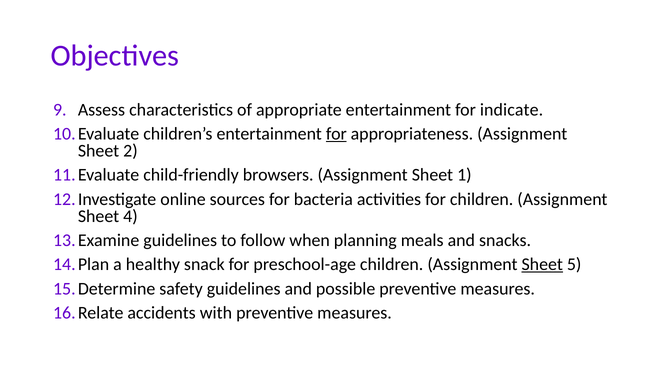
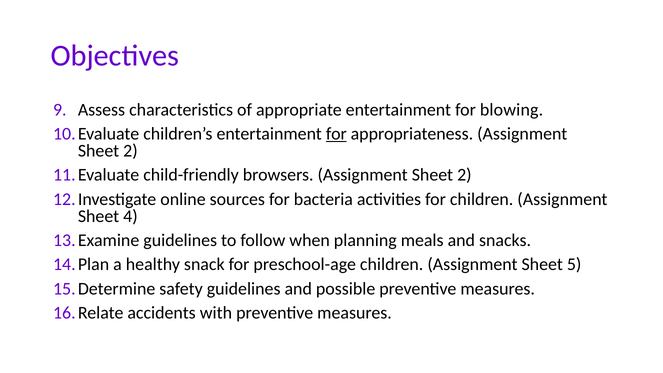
indicate: indicate -> blowing (512, 110)
browsers Assignment Sheet 1: 1 -> 2 (464, 175)
Sheet underline: present -> none (542, 264)
